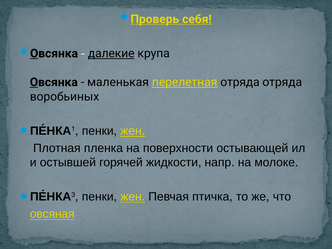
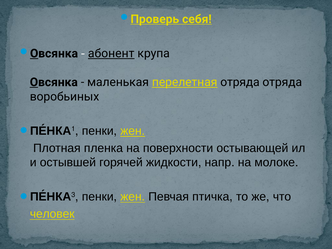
далекие: далекие -> абонент (111, 53)
овсяная: овсяная -> человек (52, 214)
